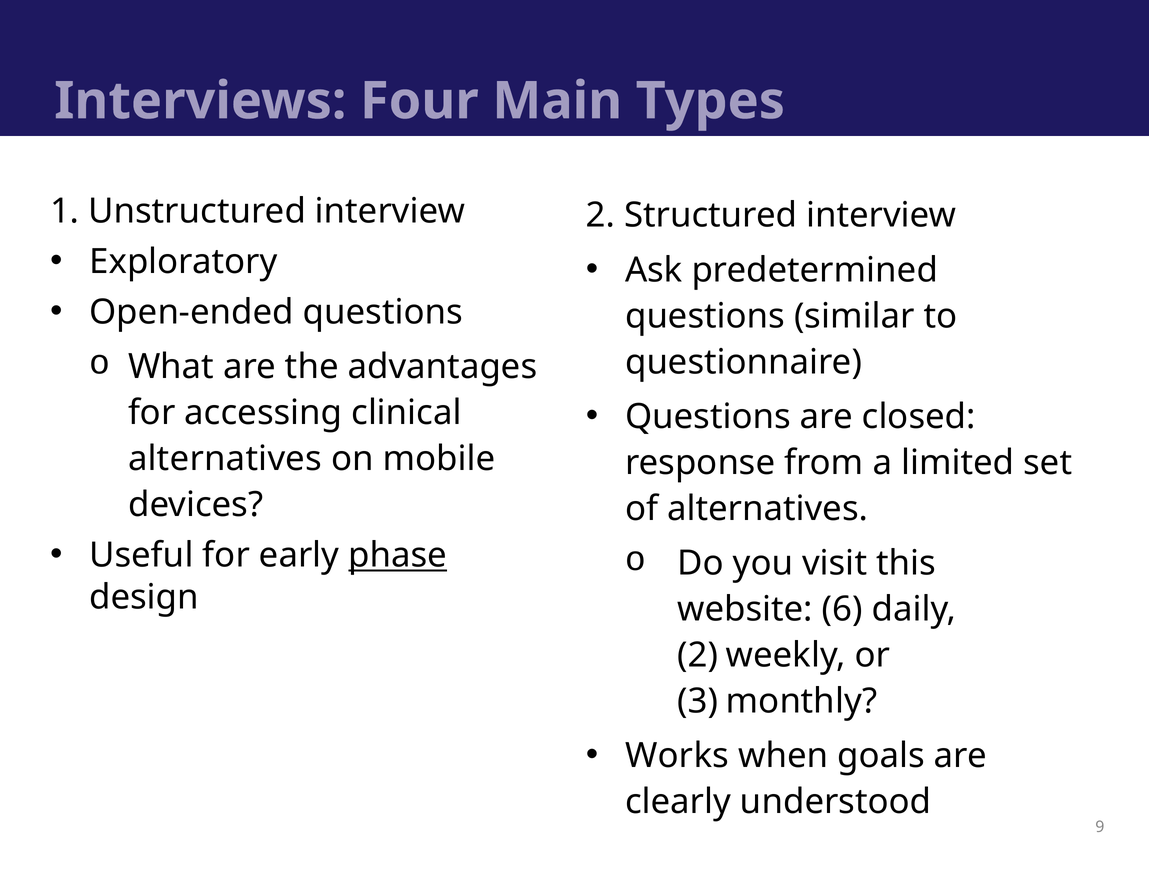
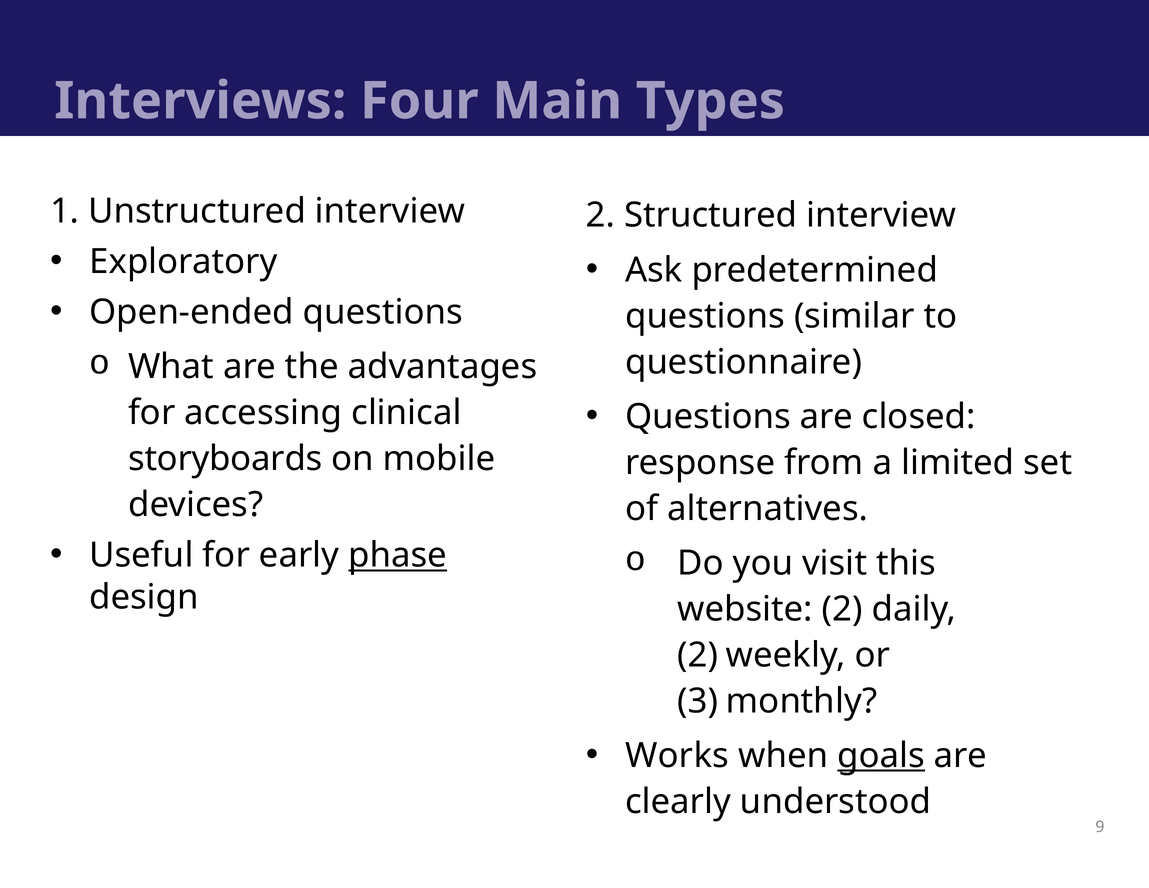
alternatives: alternatives -> storyboards (225, 459)
website 6: 6 -> 2 (842, 609)
goals underline: none -> present (881, 756)
